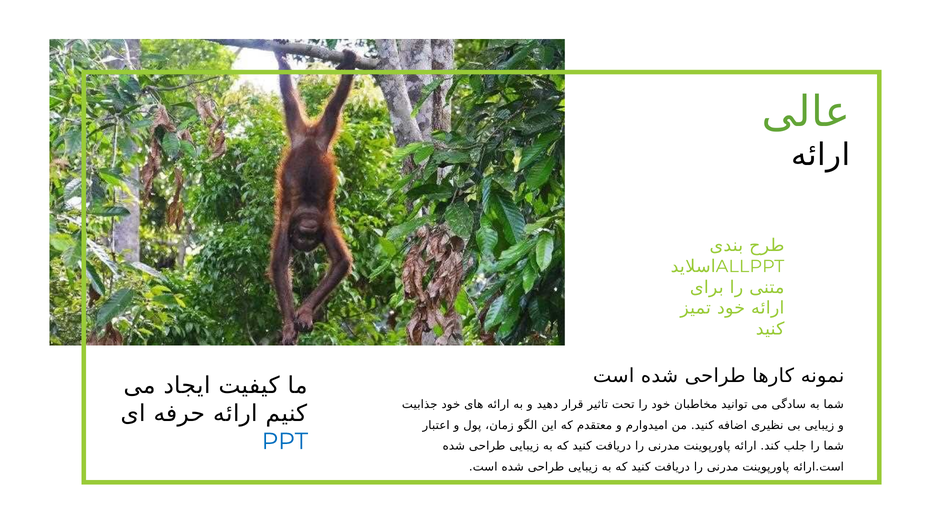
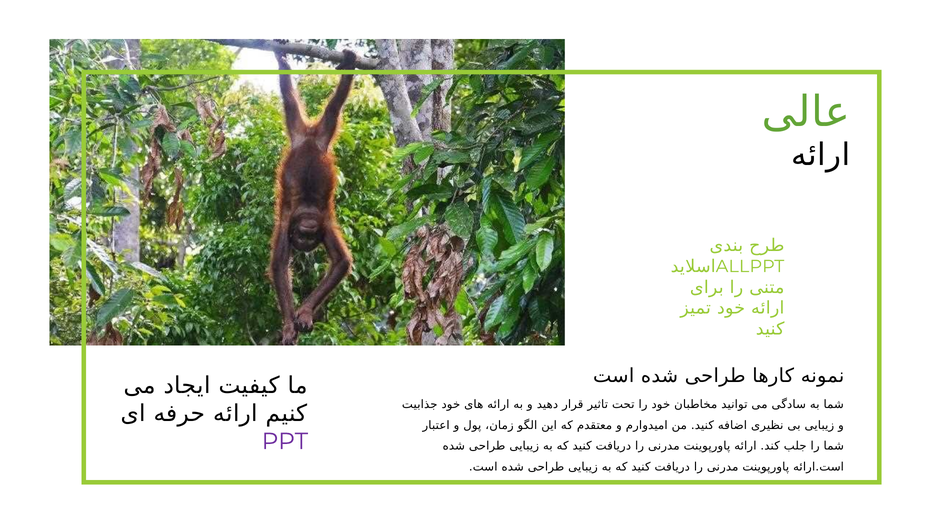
PPT colour: blue -> purple (285, 441)
